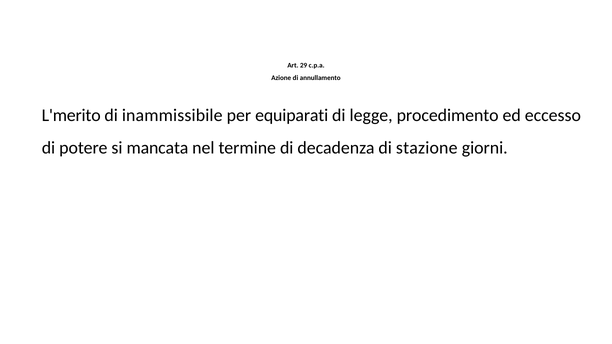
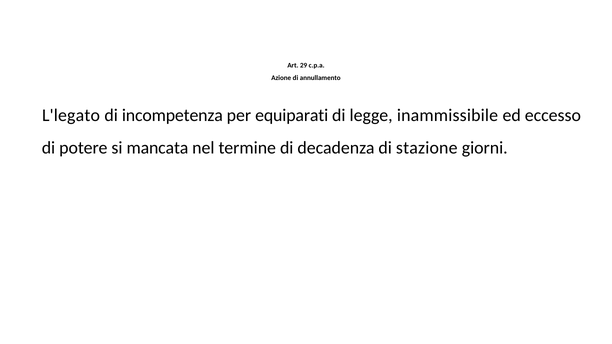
L'merito: L'merito -> L'legato (71, 116)
inammissibile: inammissibile -> incompetenza (172, 116)
procedimento: procedimento -> inammissibile (448, 116)
